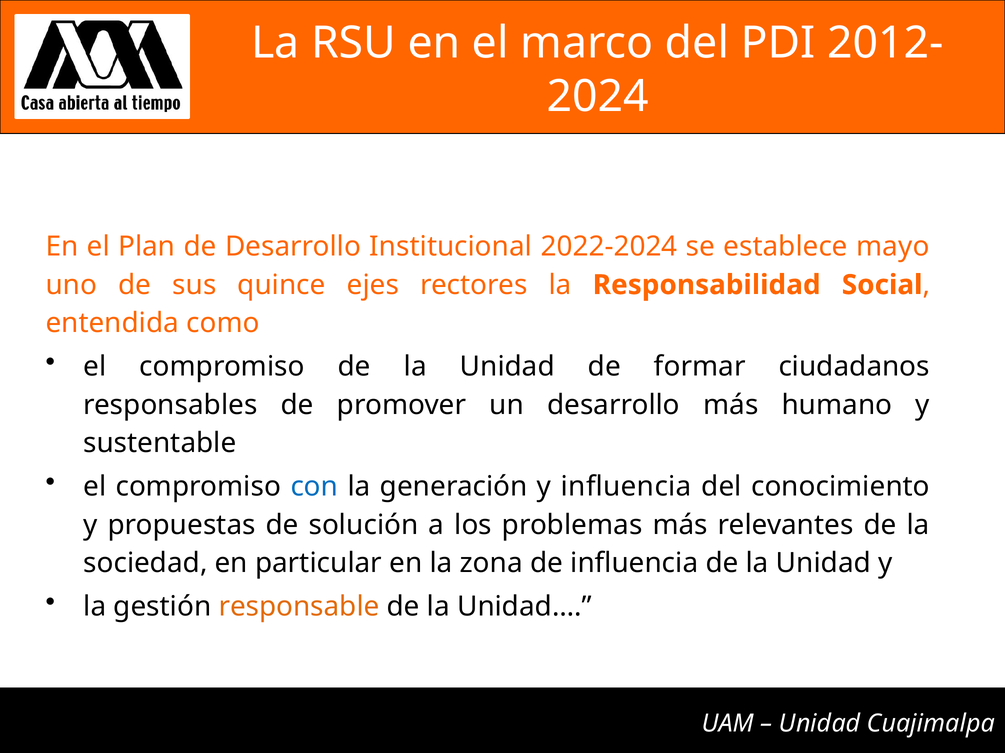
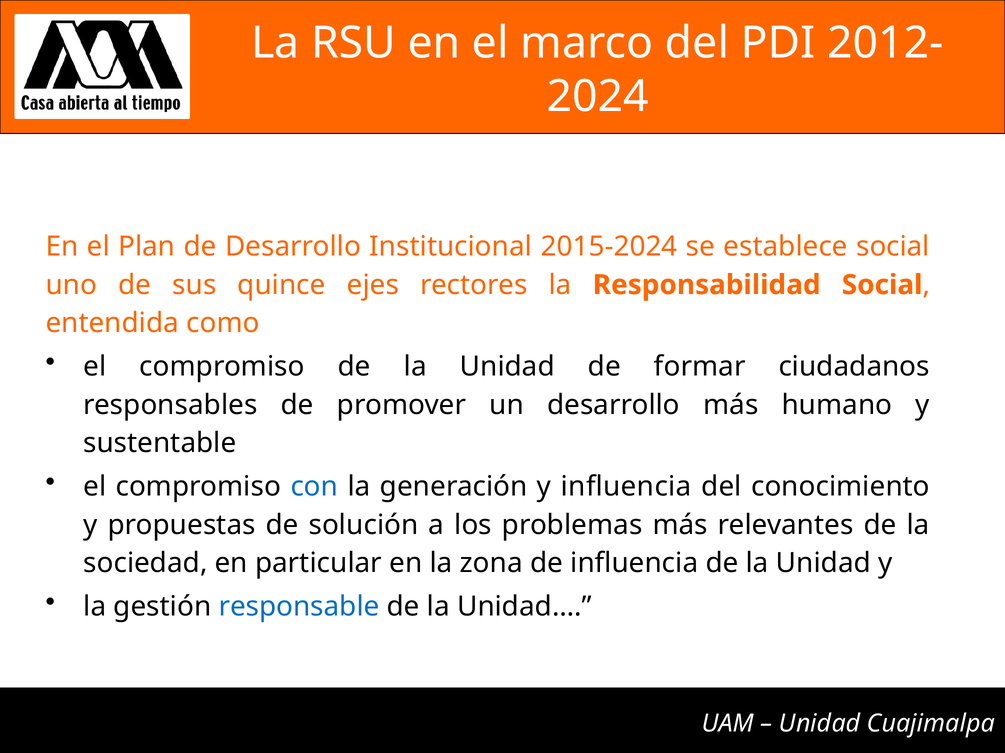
2022-2024: 2022-2024 -> 2015-2024 (609, 247)
establece mayo: mayo -> social (893, 247)
responsable colour: orange -> blue (299, 607)
